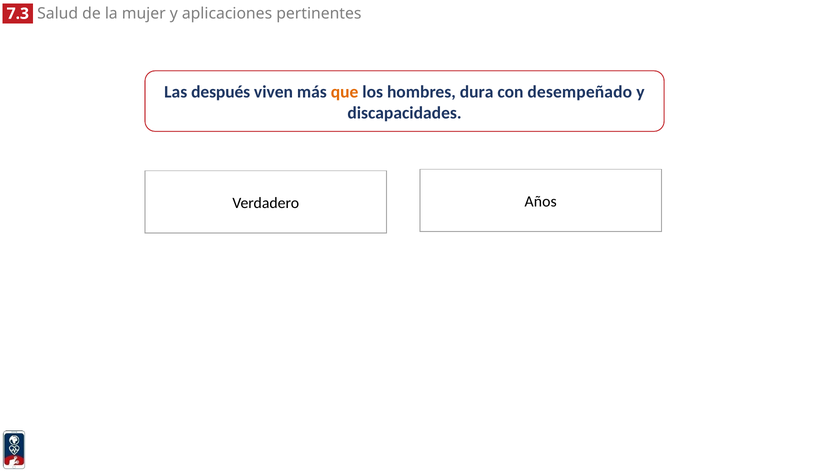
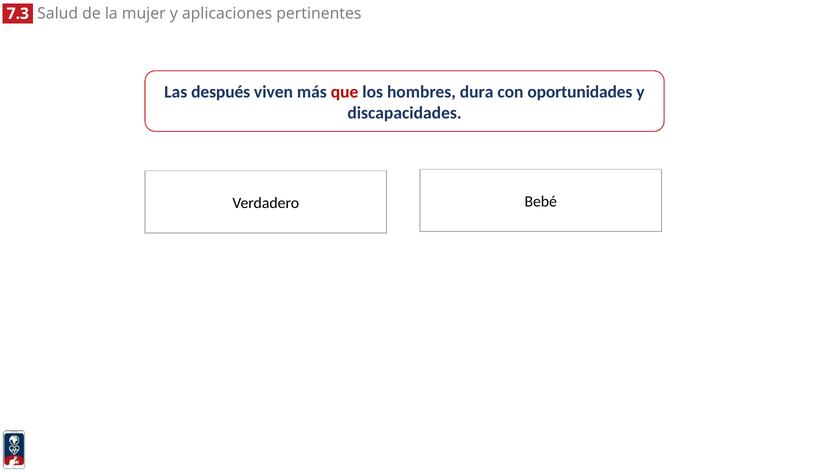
que colour: orange -> red (345, 92)
desempeñado: desempeñado -> oportunidades (580, 92)
Años: Años -> Bebé (541, 202)
